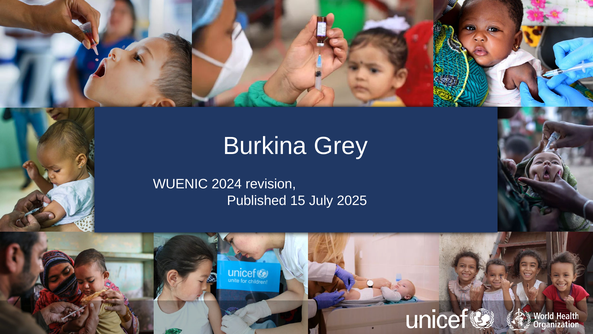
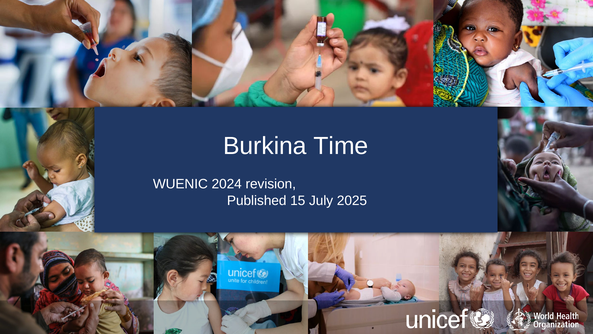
Grey: Grey -> Time (341, 146)
